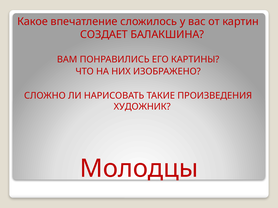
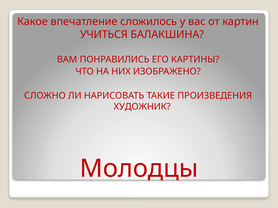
СОЗДАЕТ: СОЗДАЕТ -> УЧИТЬСЯ (104, 35)
